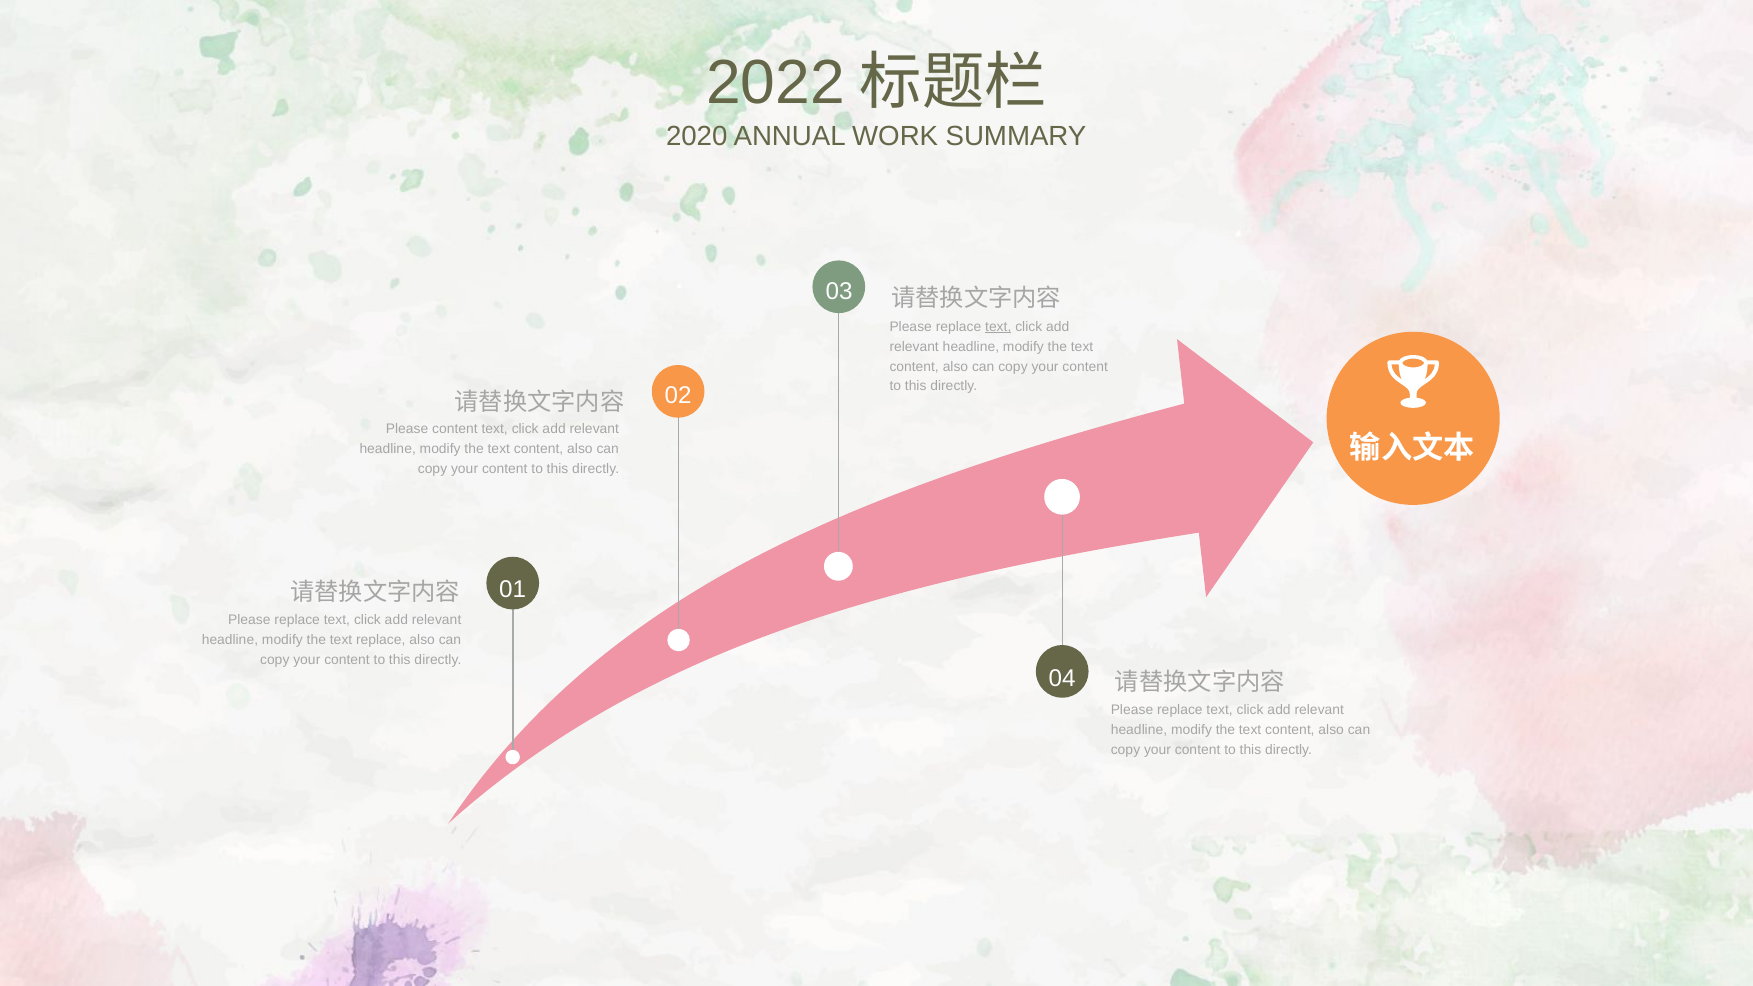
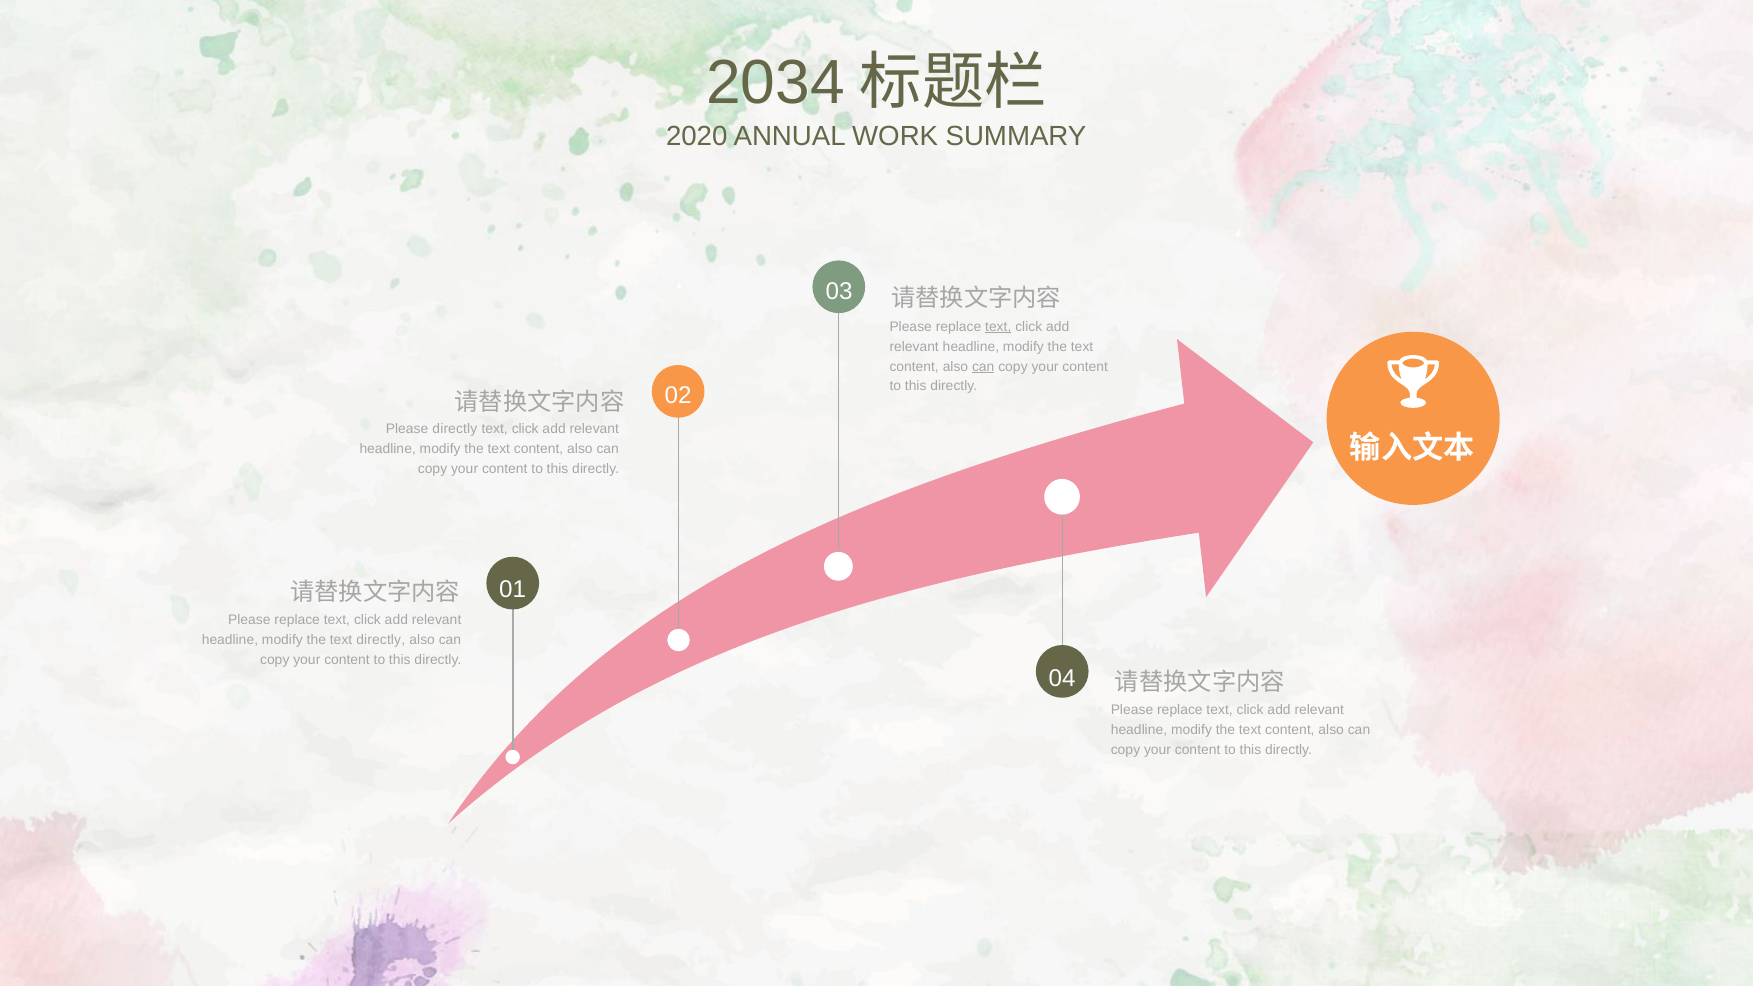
2022: 2022 -> 2034 (775, 83)
can underline: none -> present (983, 367)
Please content: content -> directly (455, 429)
text replace: replace -> directly (381, 640)
